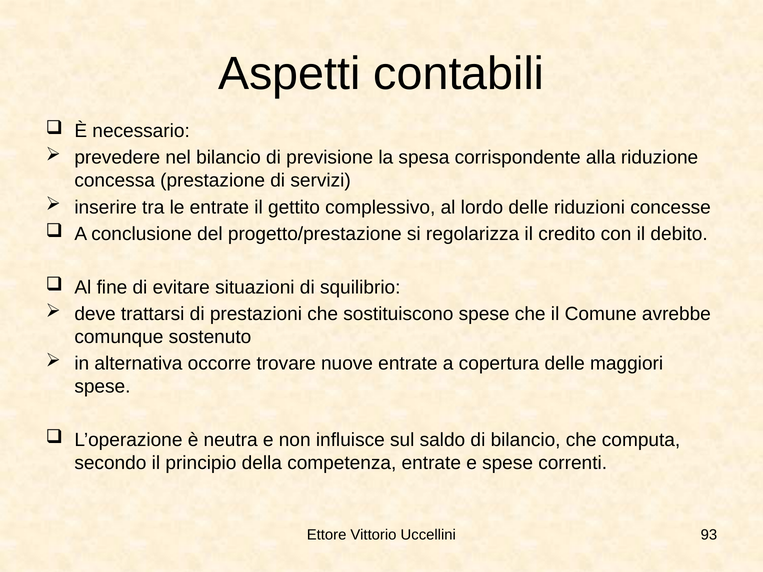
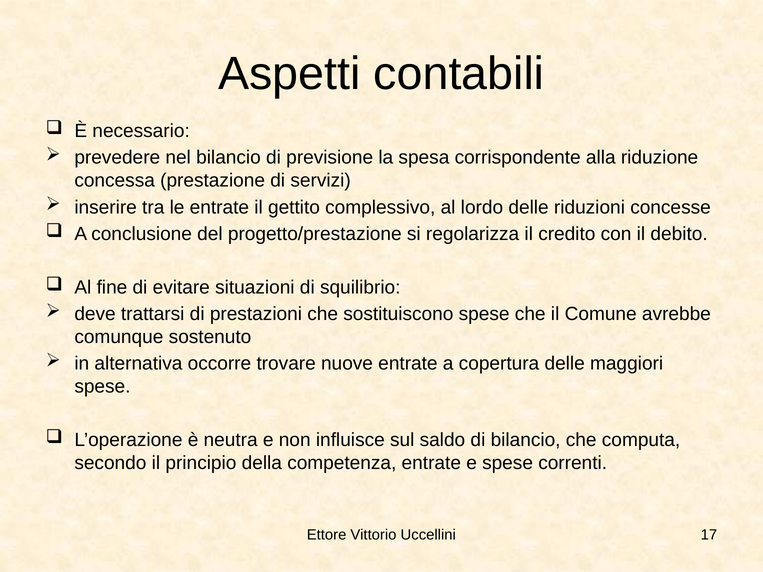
93: 93 -> 17 (709, 535)
